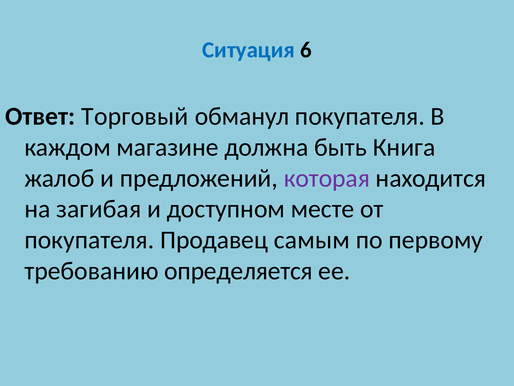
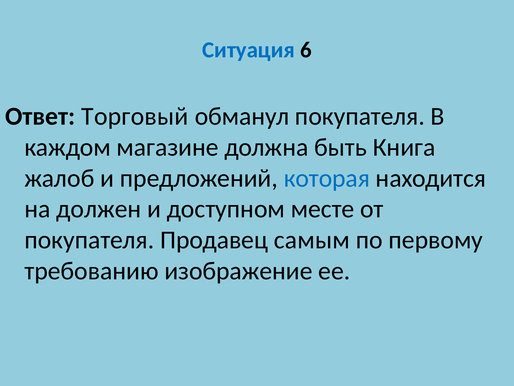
которая colour: purple -> blue (327, 178)
загибая: загибая -> должен (99, 209)
определяется: определяется -> изображение (238, 271)
